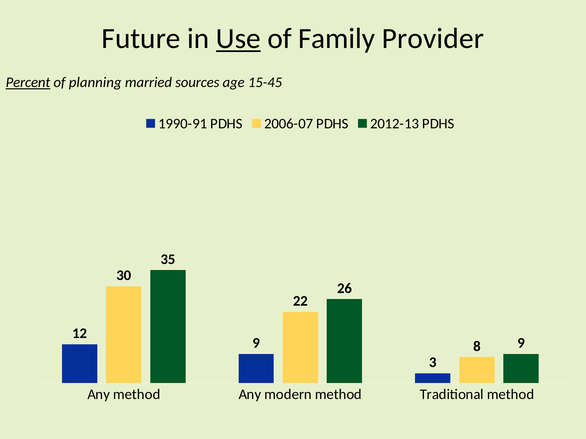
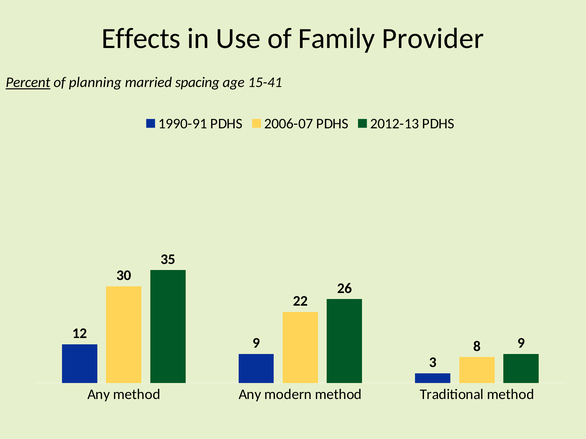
Future: Future -> Effects (141, 39)
Use underline: present -> none (238, 39)
sources: sources -> spacing (197, 83)
15-45: 15-45 -> 15-41 (265, 83)
